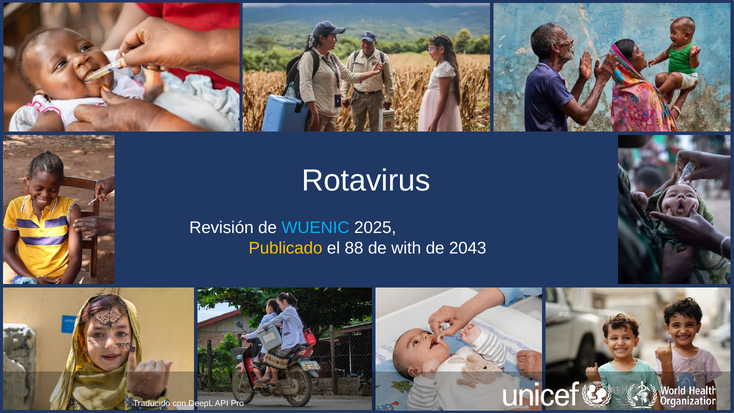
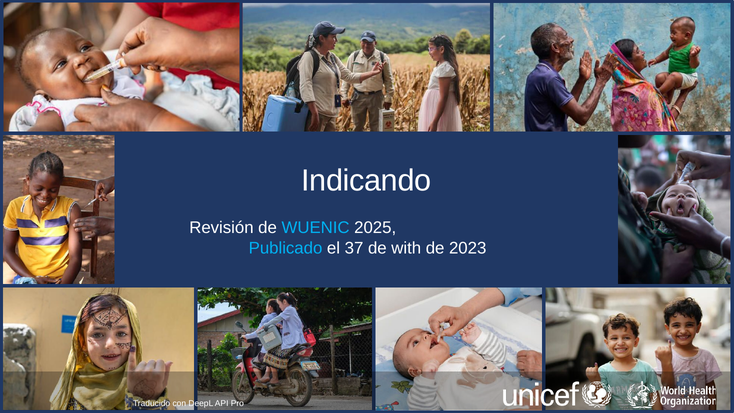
Rotavirus: Rotavirus -> Indicando (366, 181)
Publicado colour: yellow -> light blue (286, 248)
88: 88 -> 37 (354, 248)
2043: 2043 -> 2023 (468, 248)
